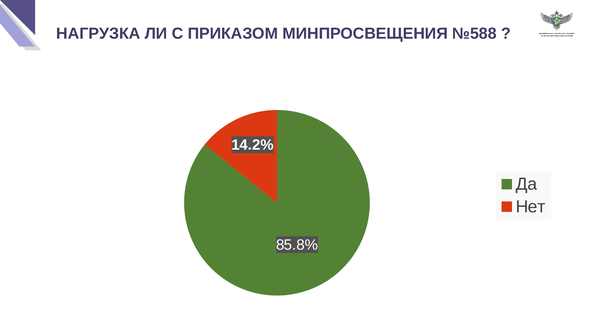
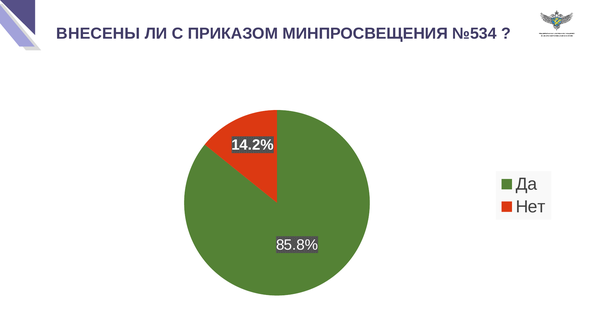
НАГРУЗКА: НАГРУЗКА -> ВНЕСЕНЫ (98, 34)
№588: №588 -> №534 (474, 34)
